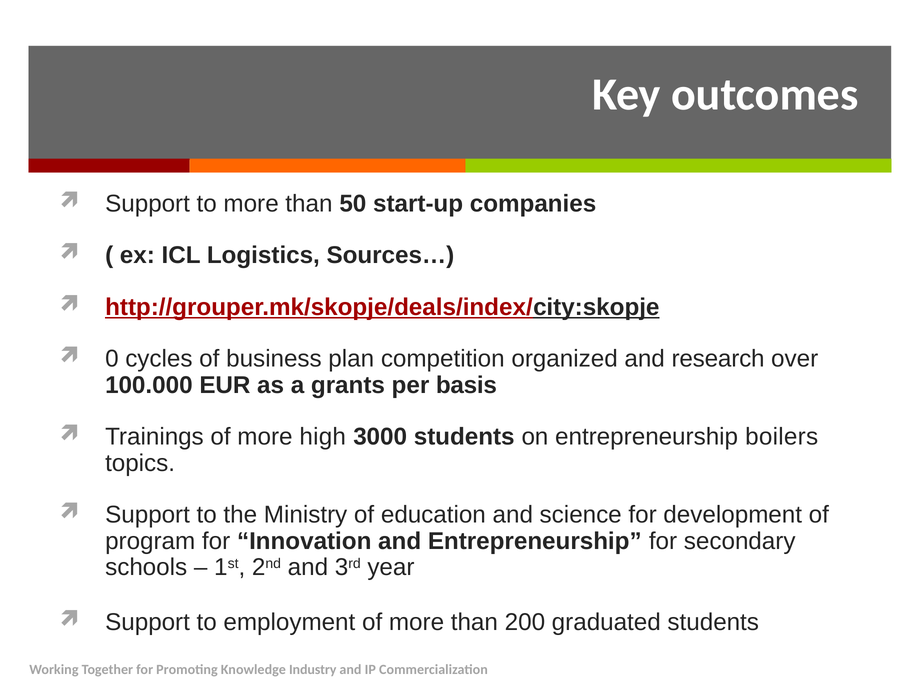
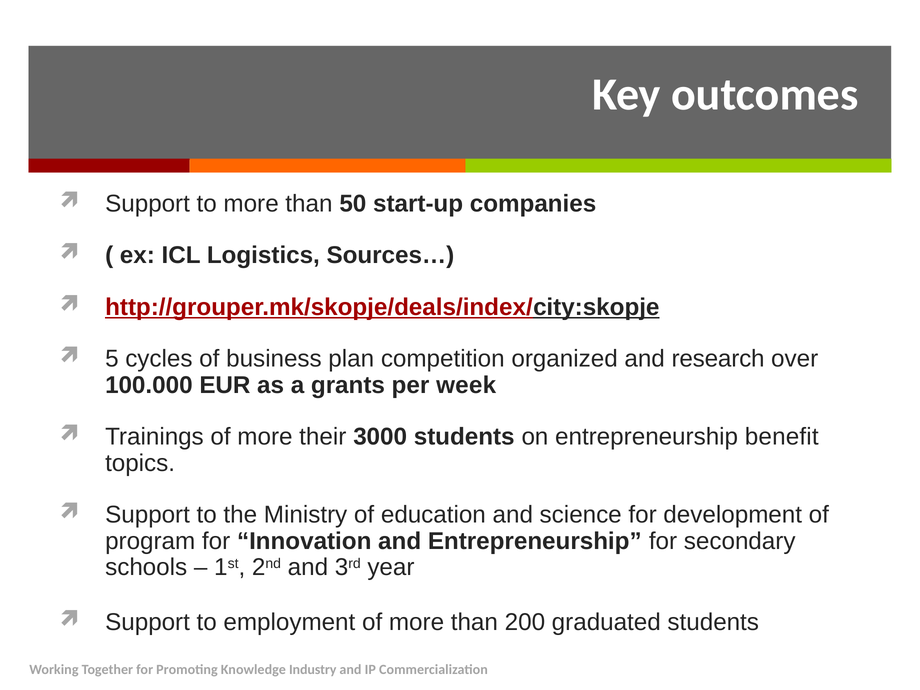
0: 0 -> 5 (112, 359)
basis: basis -> week (466, 385)
high: high -> their (323, 437)
boilers: boilers -> benefit (782, 437)
